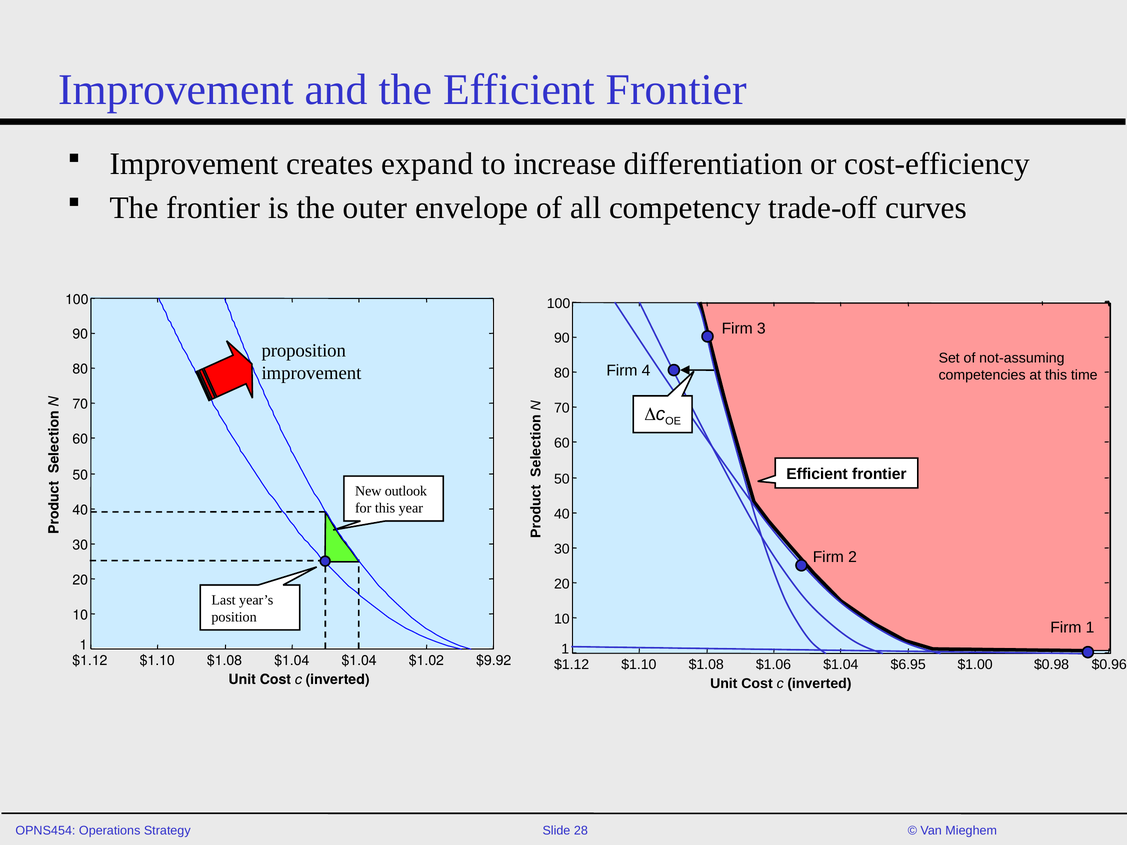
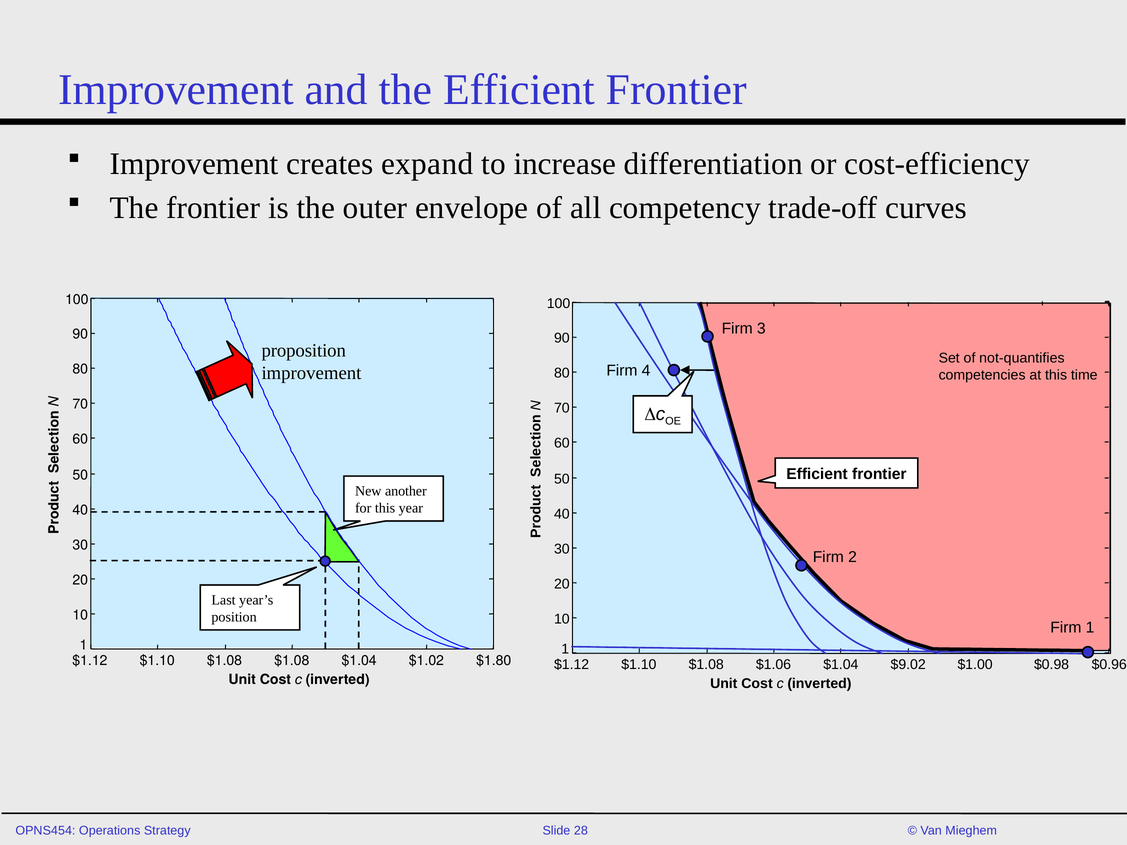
not-assuming: not-assuming -> not-quantifies (1022, 358)
outlook: outlook -> another (406, 491)
$1.08 $1.04: $1.04 -> $1.08 (292, 661)
$9.92: $9.92 -> $1.80 (494, 661)
$6.95: $6.95 -> $9.02 (908, 665)
